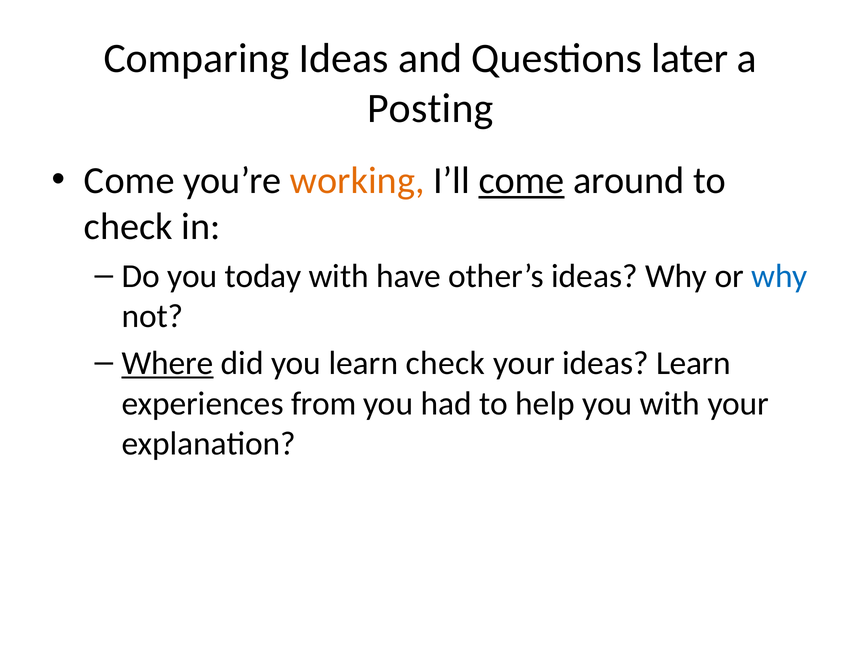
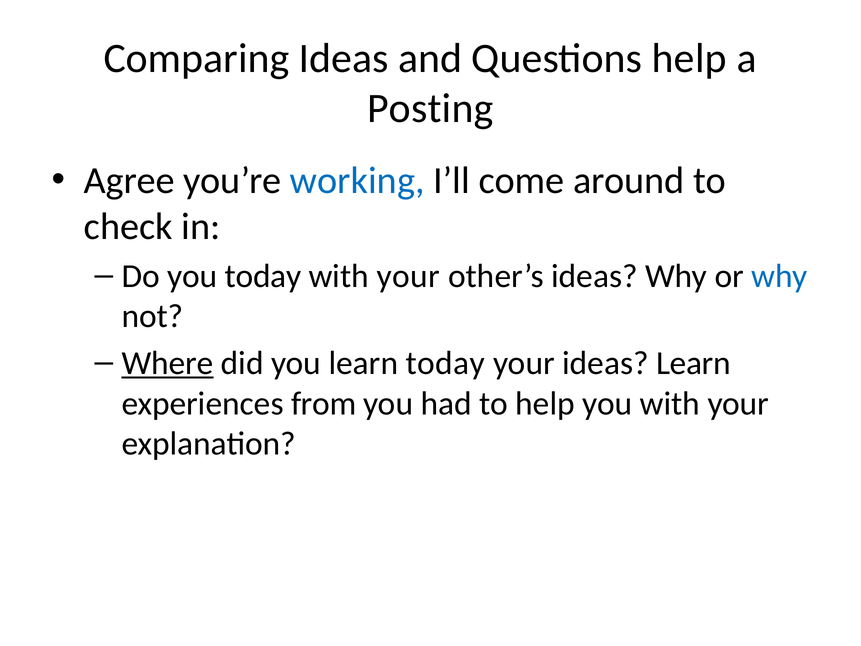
Questions later: later -> help (689, 58)
Come: Come -> Agree (129, 181)
working colour: orange -> blue (357, 181)
come underline: present -> none (522, 181)
have: have -> your (408, 276)
learn check: check -> today (445, 363)
